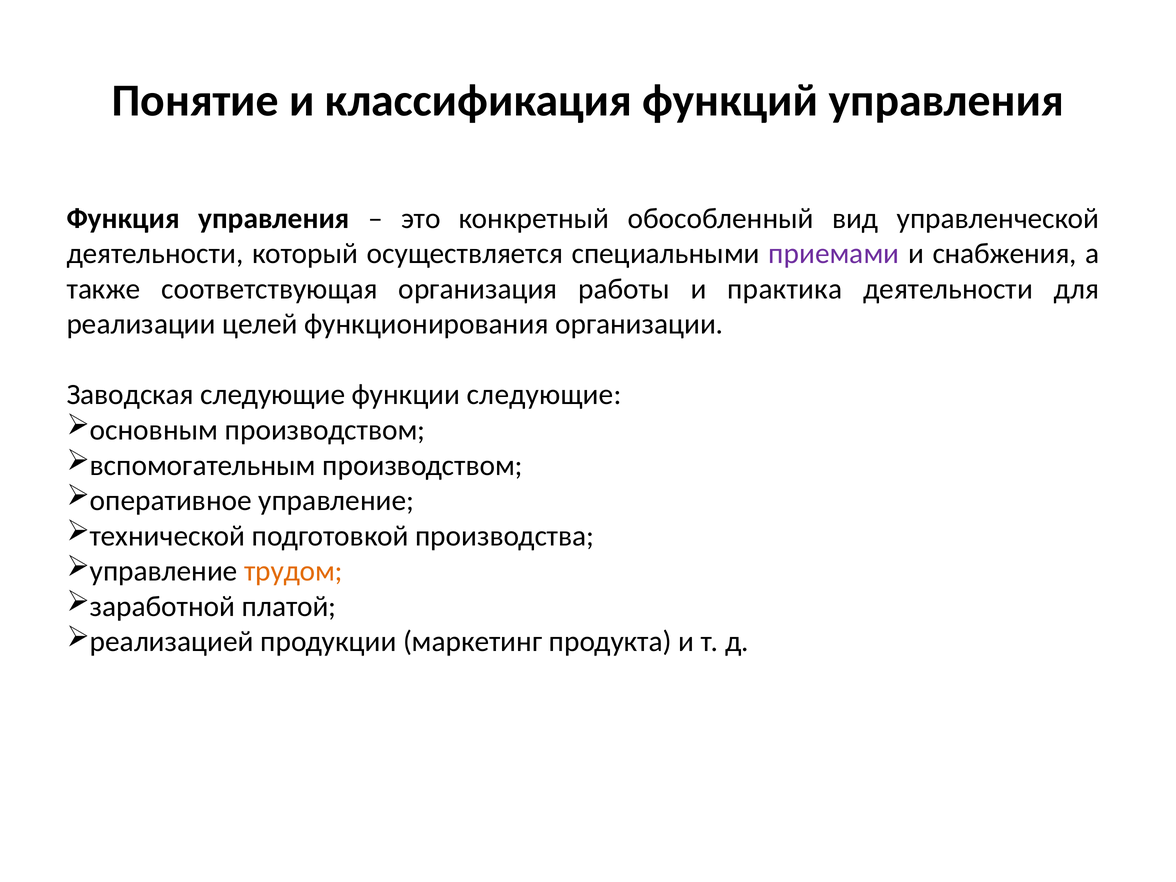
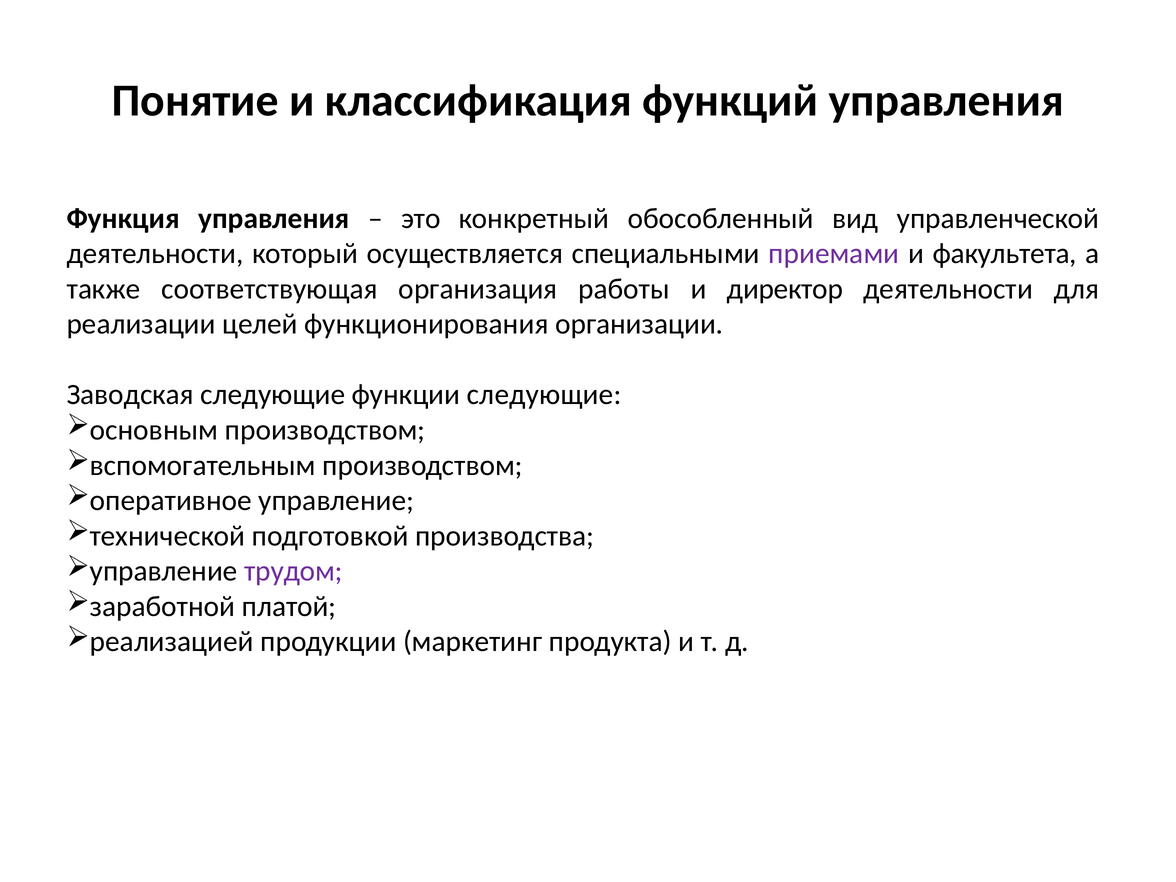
снабжения: снабжения -> факультета (1005, 254)
практика: практика -> директор (785, 289)
трудом colour: orange -> purple (293, 571)
